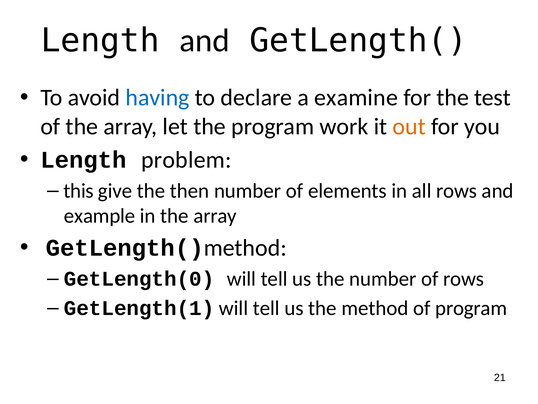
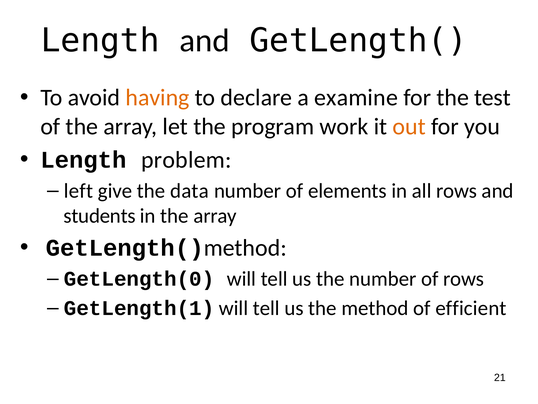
having colour: blue -> orange (158, 98)
this: this -> left (78, 191)
then: then -> data (189, 191)
example: example -> students (100, 216)
of program: program -> efficient (471, 308)
